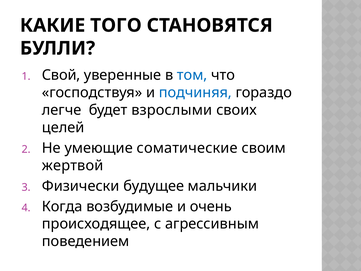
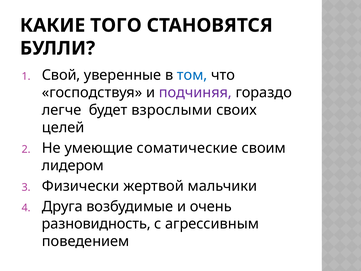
подчиняя colour: blue -> purple (195, 93)
жертвой: жертвой -> лидером (73, 165)
будущее: будущее -> жертвой (154, 186)
Когда: Когда -> Друга (62, 206)
происходящее: происходящее -> разновидность (96, 224)
